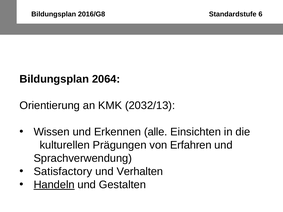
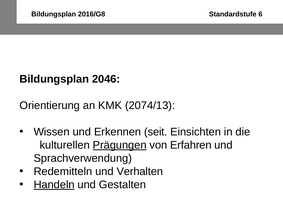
2064: 2064 -> 2046 (106, 79)
2032/13: 2032/13 -> 2074/13 (150, 106)
alle: alle -> seit (156, 132)
Prägungen underline: none -> present (120, 145)
Satisfactory: Satisfactory -> Redemitteln (63, 172)
